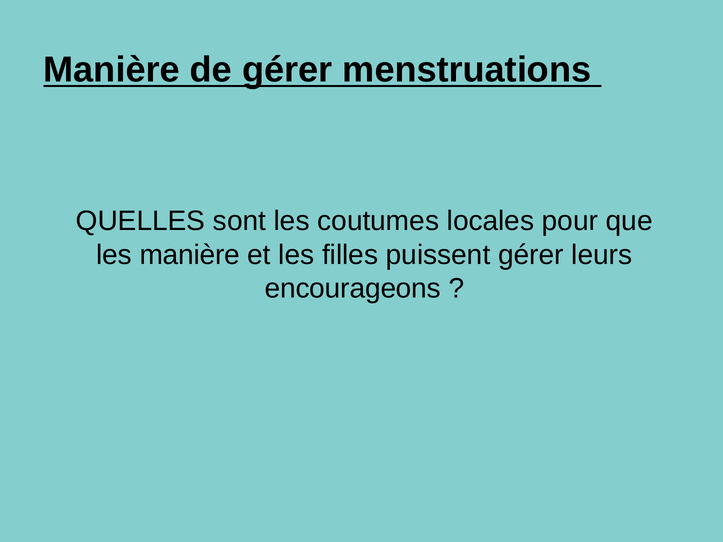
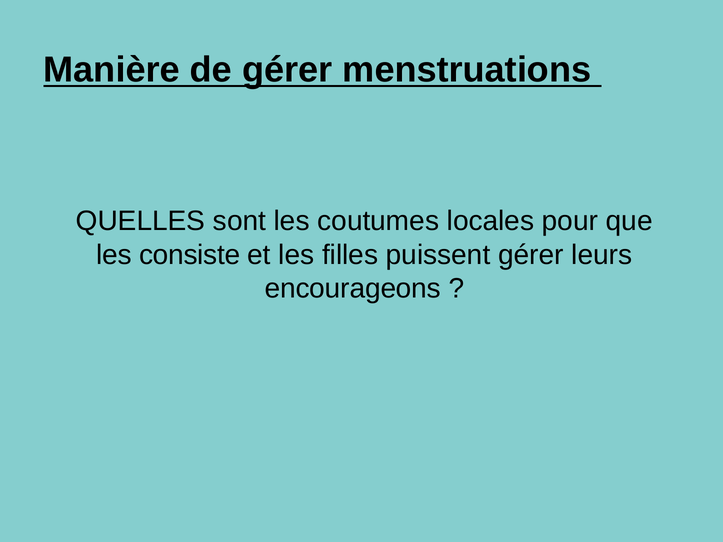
les manière: manière -> consiste (190, 255)
